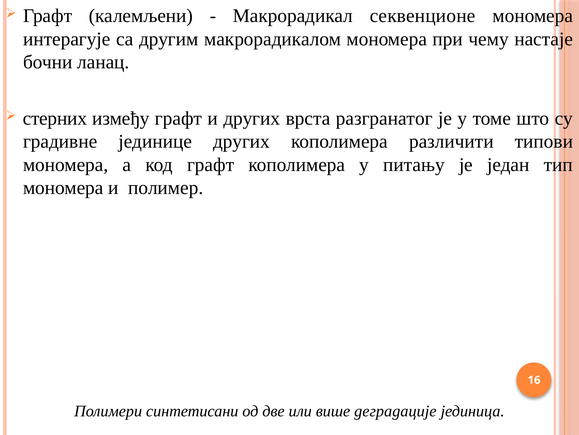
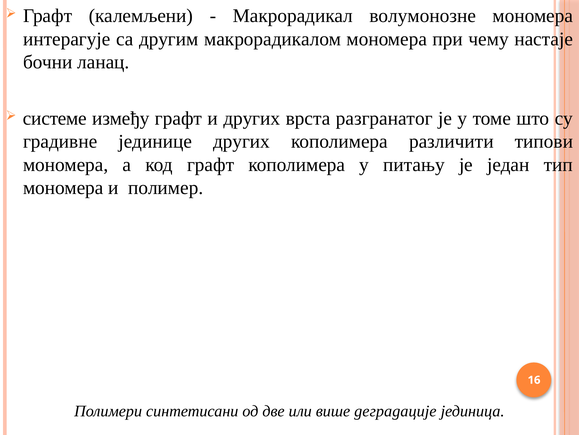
секвенционе: секвенционе -> волумонозне (423, 16)
стерних: стерних -> системе (55, 118)
